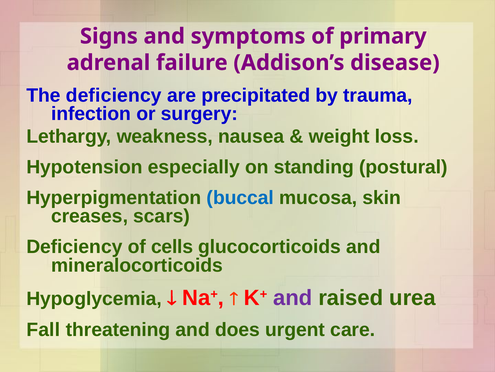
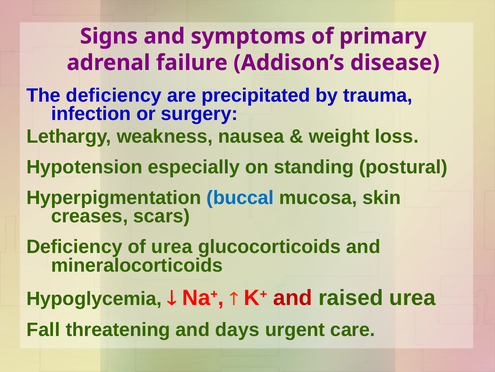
of cells: cells -> urea (172, 246)
and colour: purple -> red (293, 297)
does: does -> days (237, 329)
